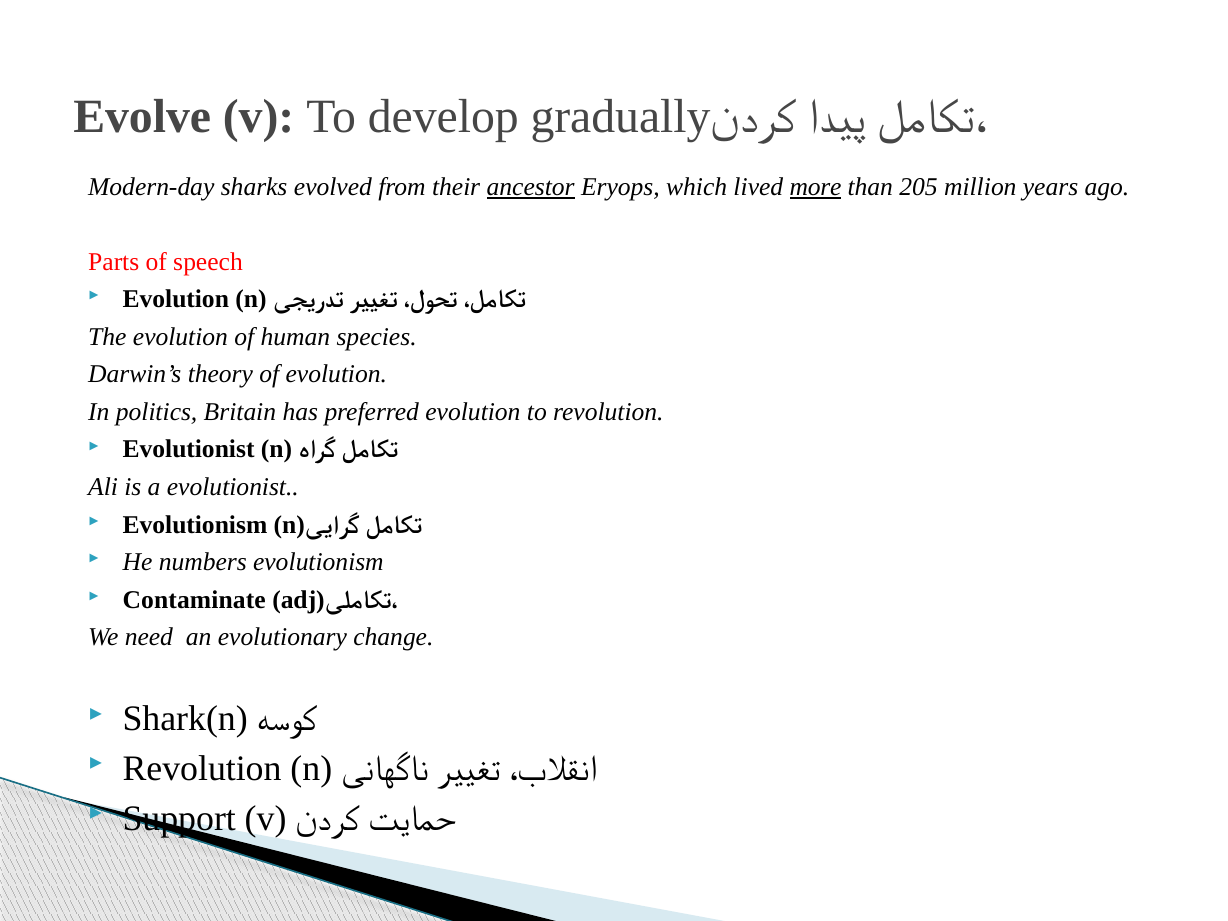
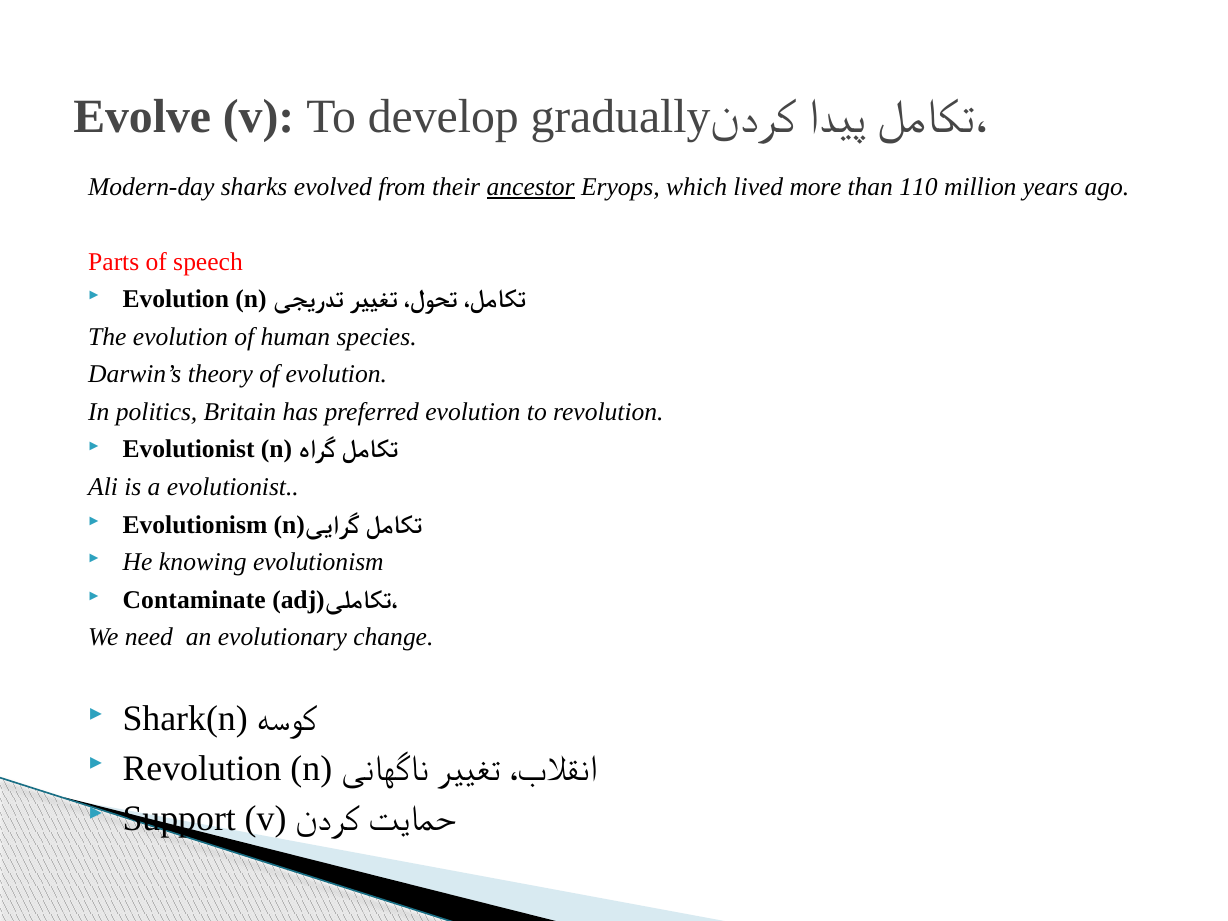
more underline: present -> none (815, 187)
205: 205 -> 110 (919, 187)
numbers: numbers -> knowing (203, 562)
